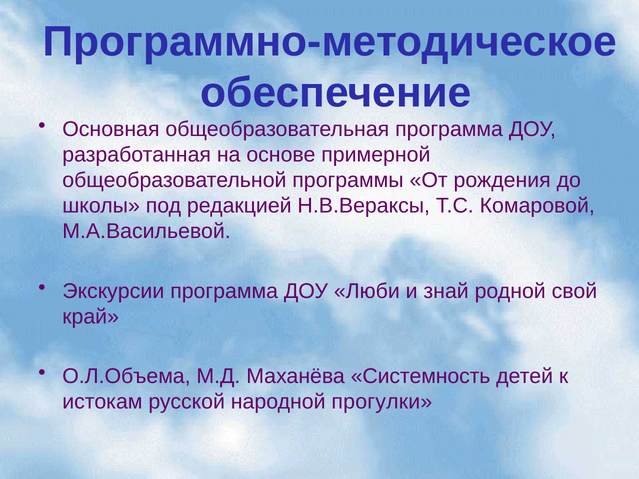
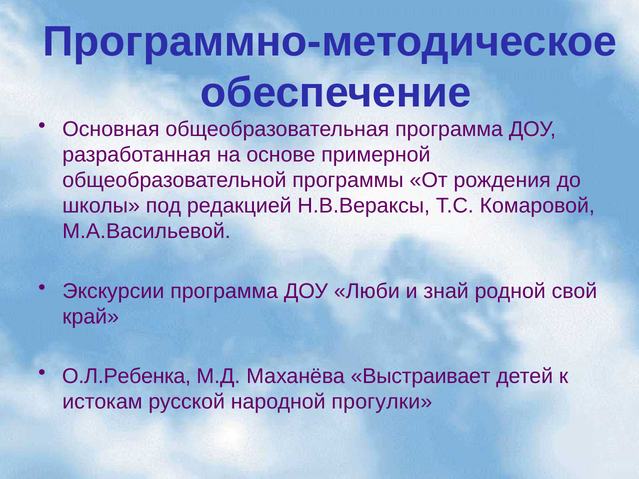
О.Л.Объема: О.Л.Объема -> О.Л.Ребенка (127, 376)
Системность: Системность -> Выстраивает (421, 376)
